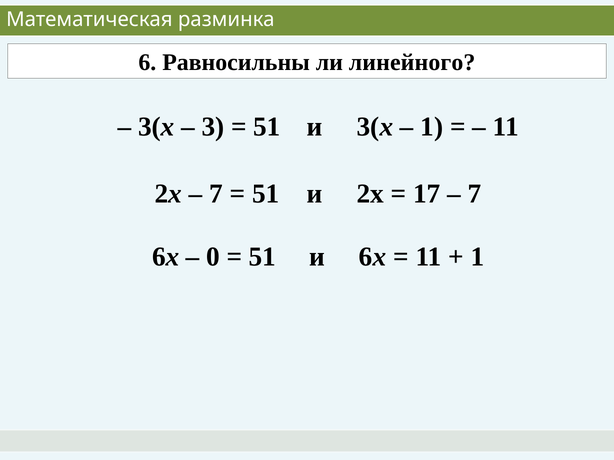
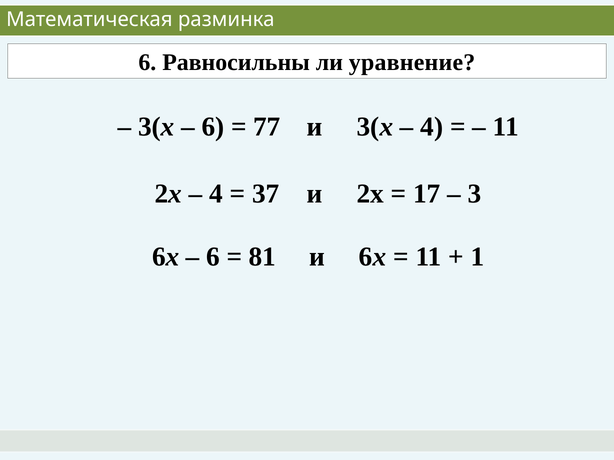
линейного: линейного -> уравнение (412, 63)
3: 3 -> 6 (213, 127)
51: 51 -> 77 (267, 127)
1: 1 -> 4 (432, 127)
7: 7 -> 4 (216, 194)
51: 51 -> 37 (266, 194)
7: 7 -> 3 (474, 194)
0: 0 -> 6 (213, 257)
51: 51 -> 81 (262, 257)
